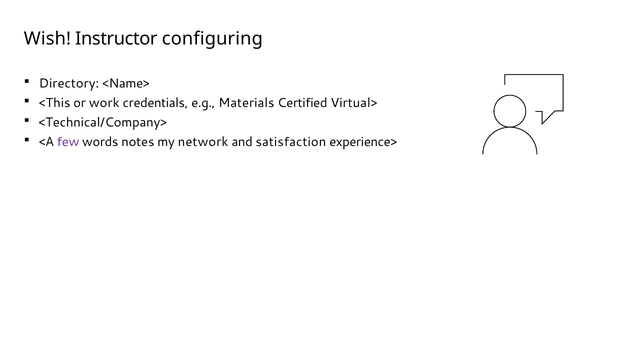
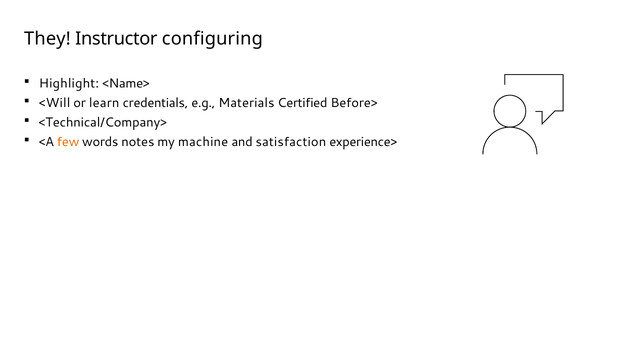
Wish: Wish -> They (47, 39)
Directory: Directory -> Highlight (69, 84)
<This: <This -> <Will (55, 103)
work: work -> learn (104, 103)
Virtual>: Virtual> -> Before> (354, 103)
few colour: purple -> orange (68, 142)
network: network -> machine (203, 142)
